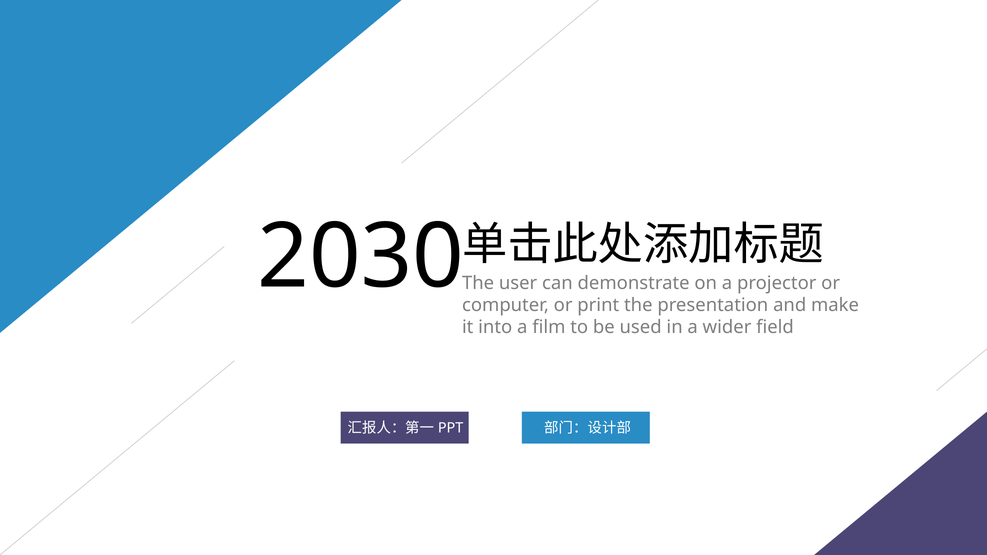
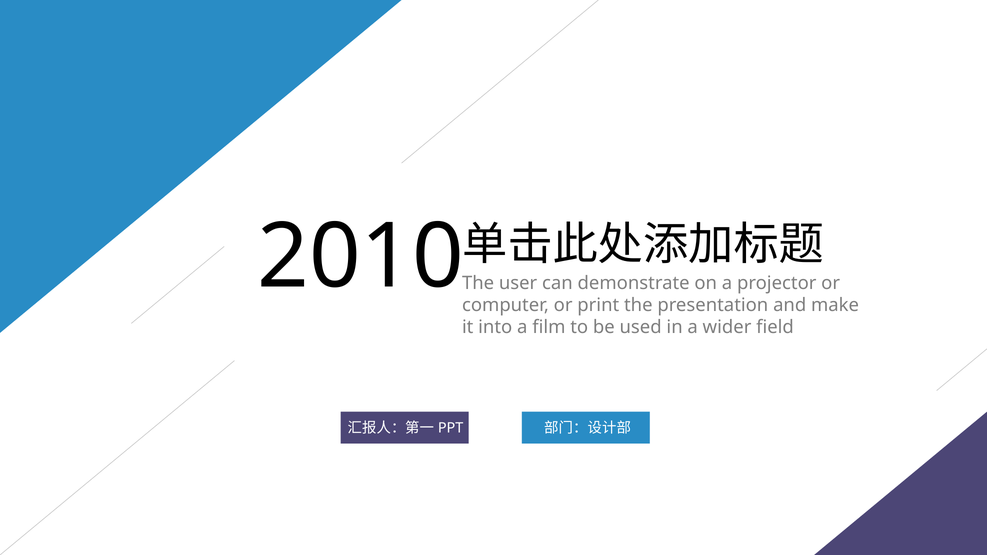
2030: 2030 -> 2010 (361, 257)
